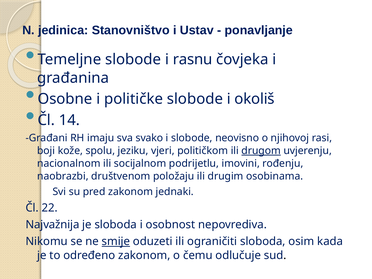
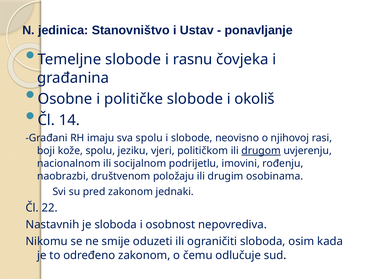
sva svako: svako -> spolu (149, 138)
Najvažnija: Najvažnija -> Nastavnih (52, 225)
smije underline: present -> none (116, 241)
